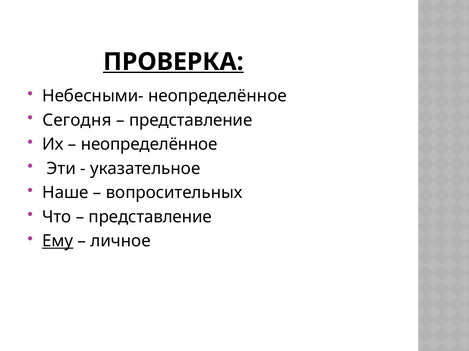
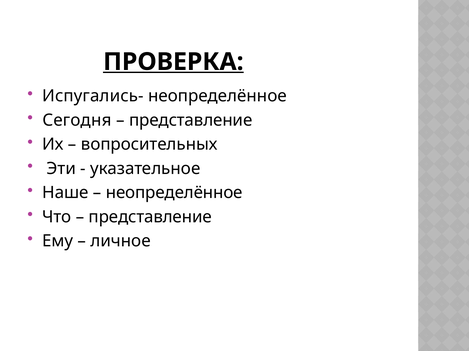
Небесными-: Небесными- -> Испугались- (93, 96)
неопределённое: неопределённое -> вопросительных (149, 145)
вопросительных: вопросительных -> неопределённое (174, 193)
Ему underline: present -> none (58, 242)
